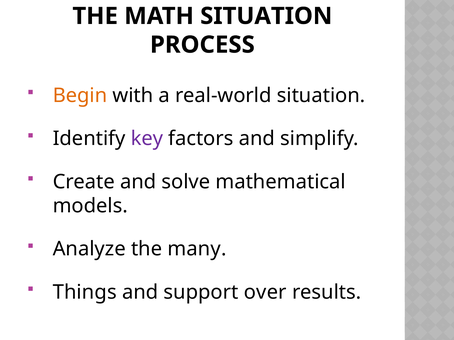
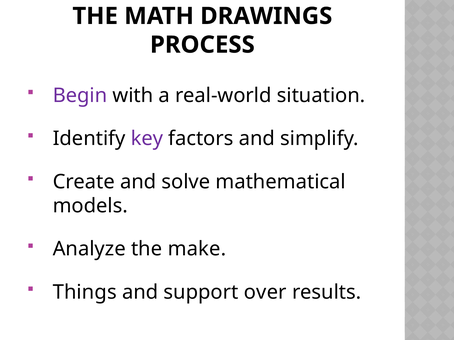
MATH SITUATION: SITUATION -> DRAWINGS (266, 16)
Begin colour: orange -> purple (80, 96)
many: many -> make (197, 249)
